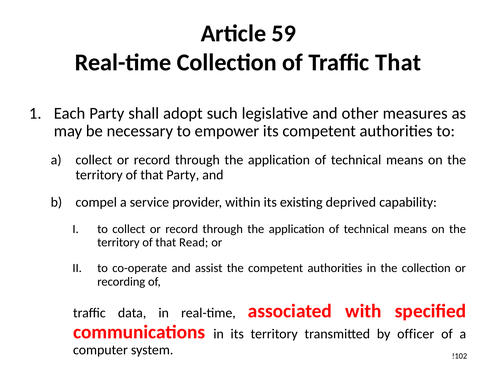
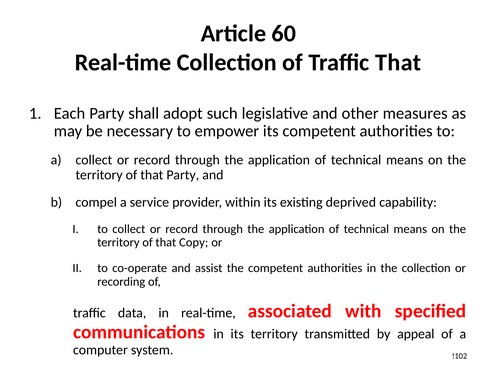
59: 59 -> 60 (284, 34)
Read: Read -> Copy (194, 242)
officer: officer -> appeal (416, 334)
